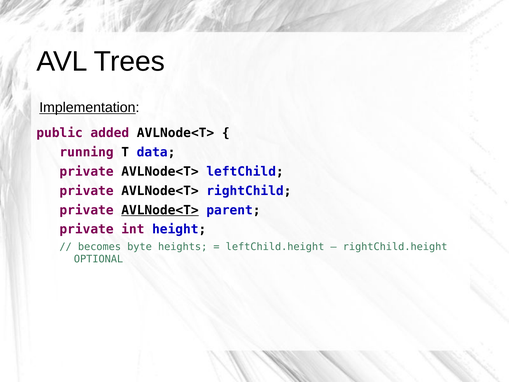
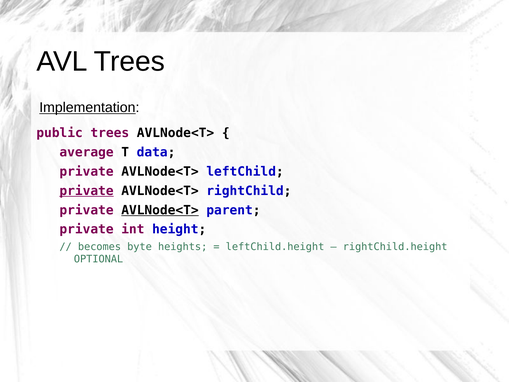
public added: added -> trees (110, 133)
running: running -> average (87, 152)
private underline: none -> present (87, 191)
